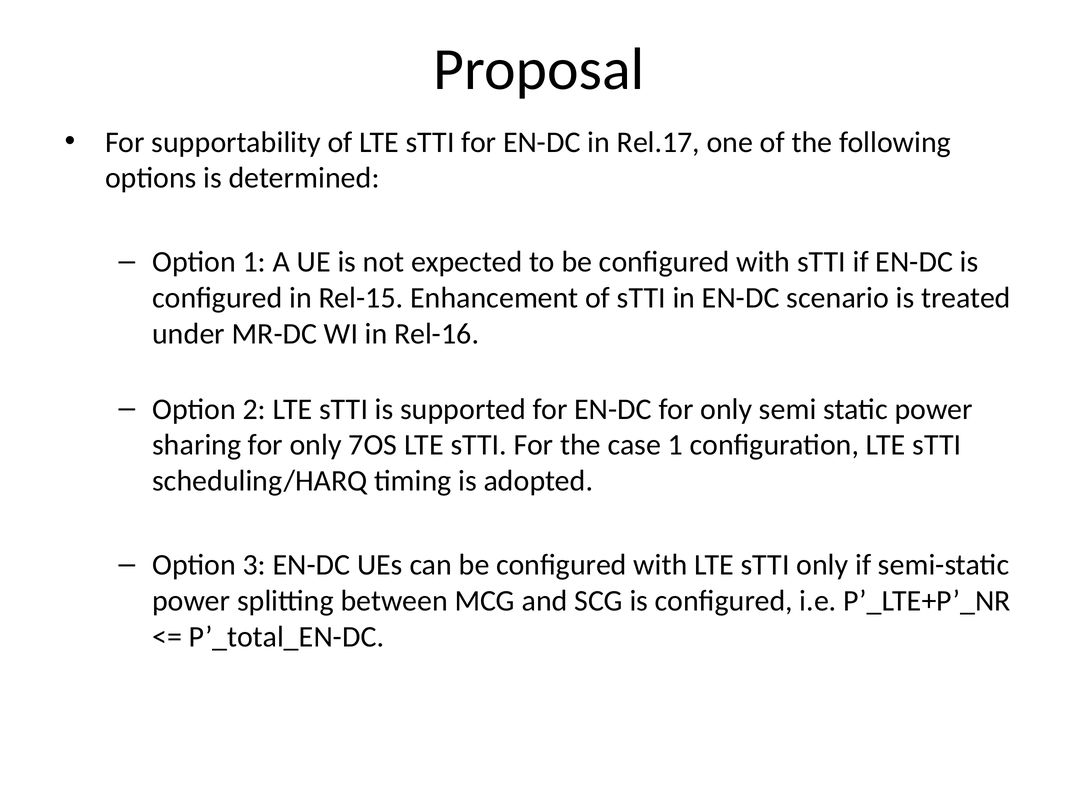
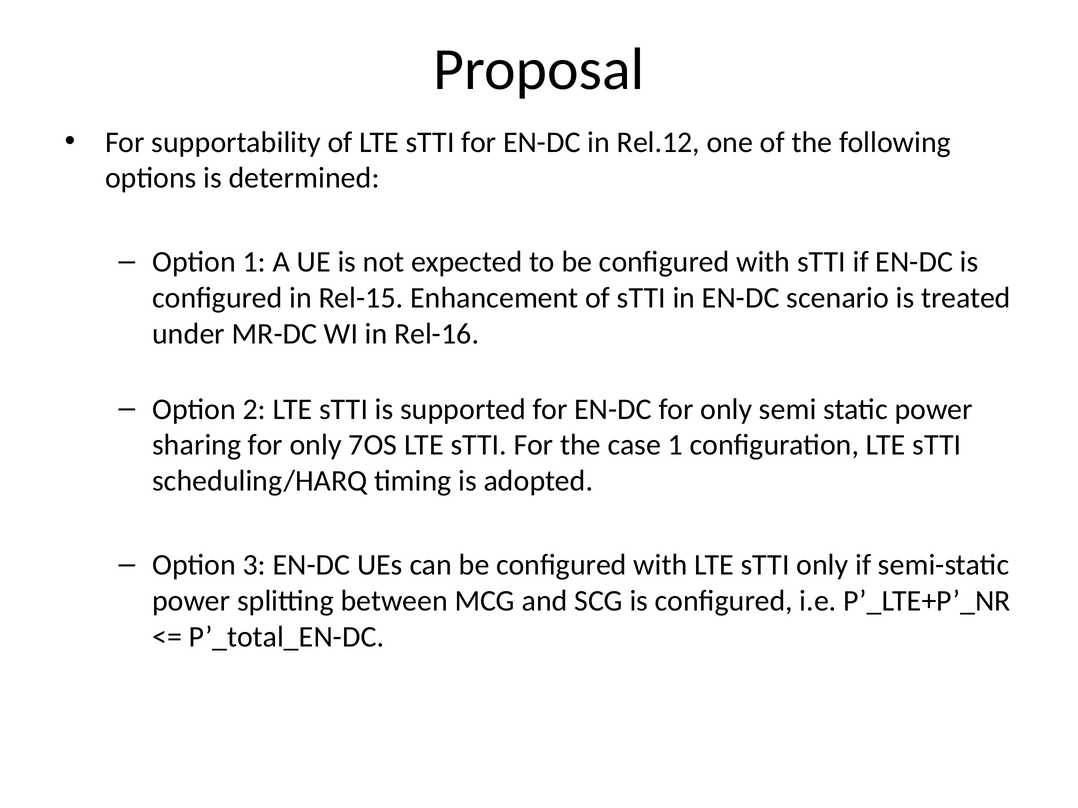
Rel.17: Rel.17 -> Rel.12 (658, 142)
